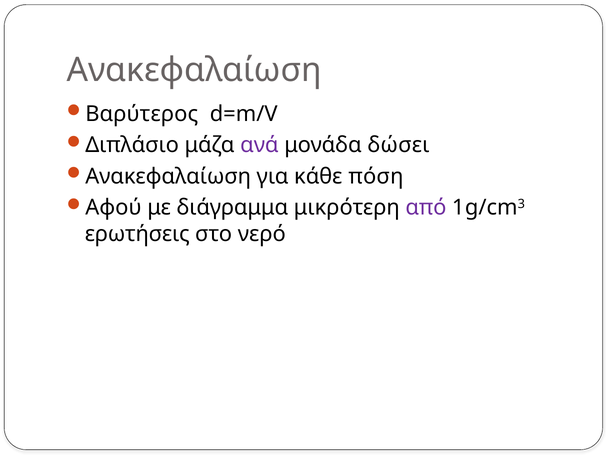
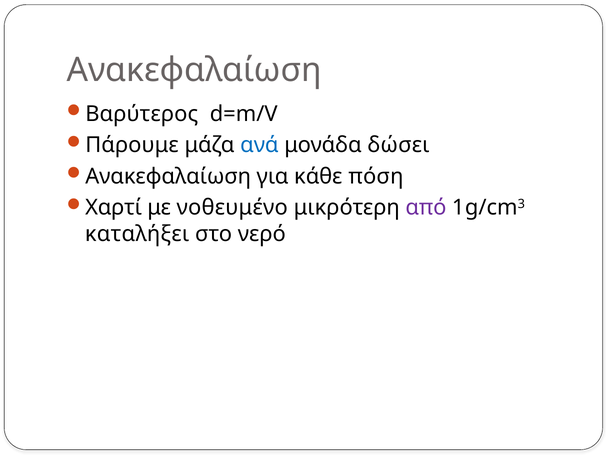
Διπλάσιο: Διπλάσιο -> Πάρουμε (132, 145)
ανά colour: purple -> blue (259, 145)
Αφού: Αφού -> Χαρτί (114, 207)
διάγραμμα: διάγραμμα -> νοθευμένο (232, 207)
ερωτήσεις: ερωτήσεις -> καταλήξει (137, 234)
